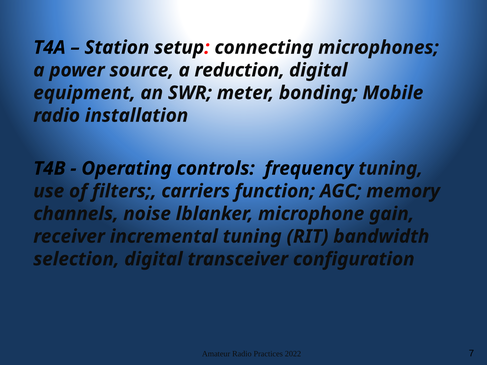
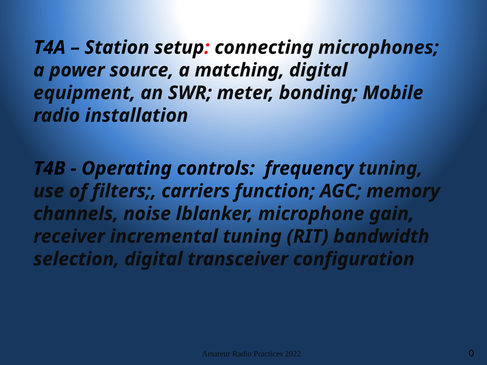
reduction: reduction -> matching (240, 70)
7: 7 -> 0 (471, 354)
